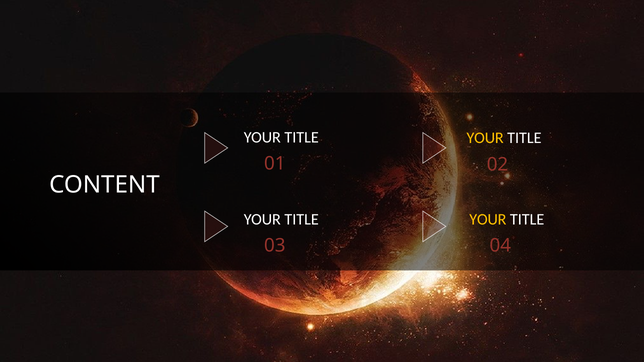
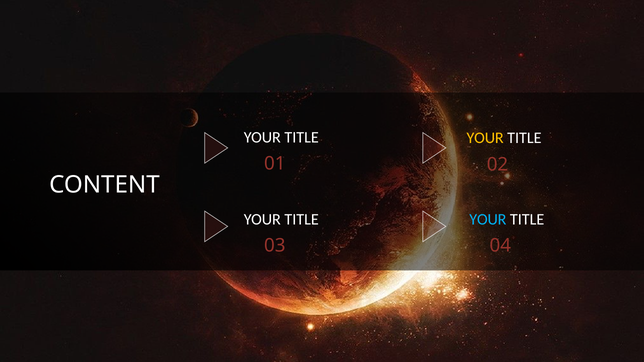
YOUR colour: yellow -> light blue (488, 220)
